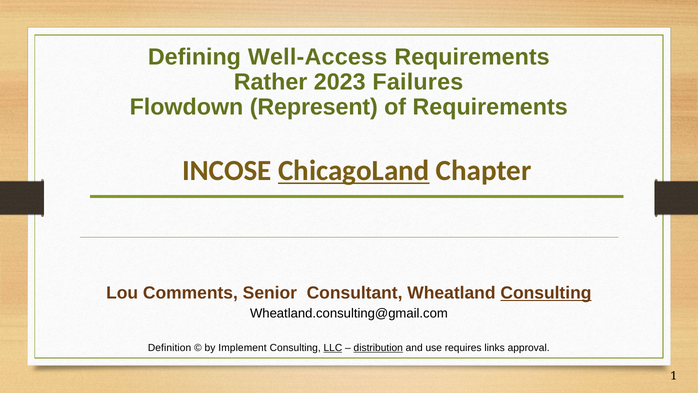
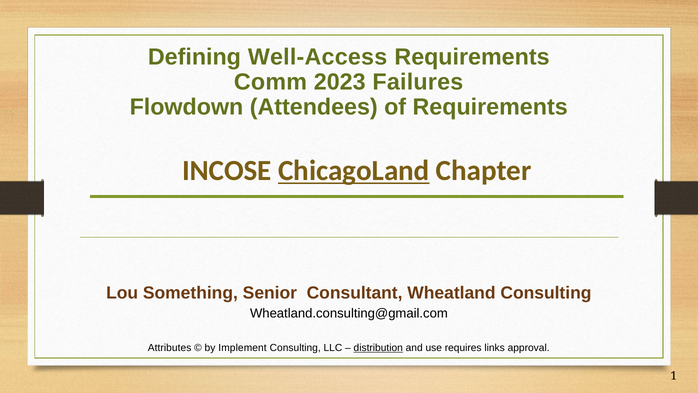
Rather: Rather -> Comm (270, 82)
Represent: Represent -> Attendees (314, 107)
Comments: Comments -> Something (190, 293)
Consulting underline: present -> none (546, 293)
Definition: Definition -> Attributes (170, 348)
LLC underline: present -> none (333, 348)
